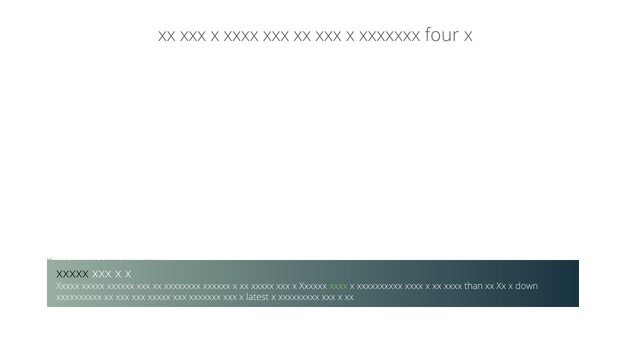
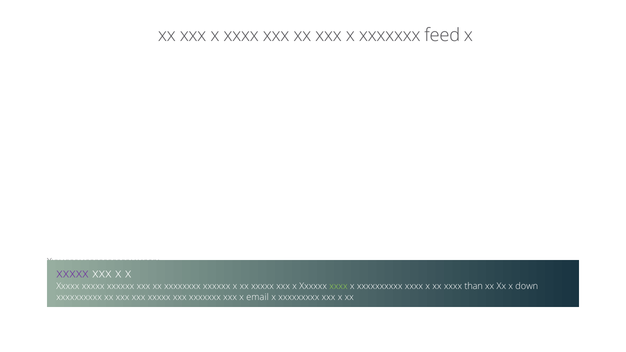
four: four -> feed (442, 35)
xxxxx colour: black -> purple (73, 273)
latest: latest -> email (258, 297)
